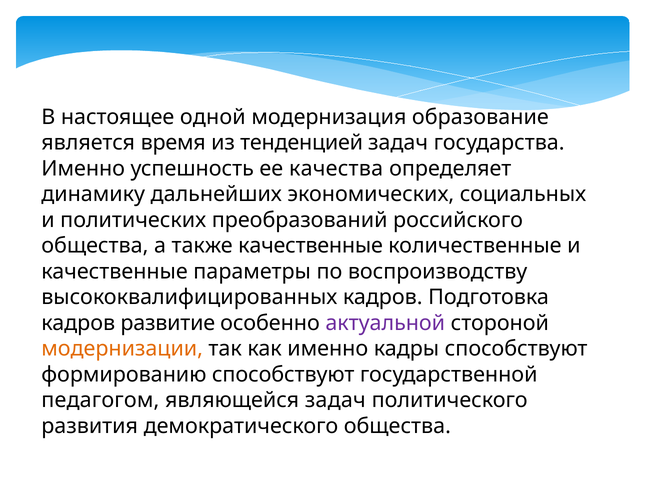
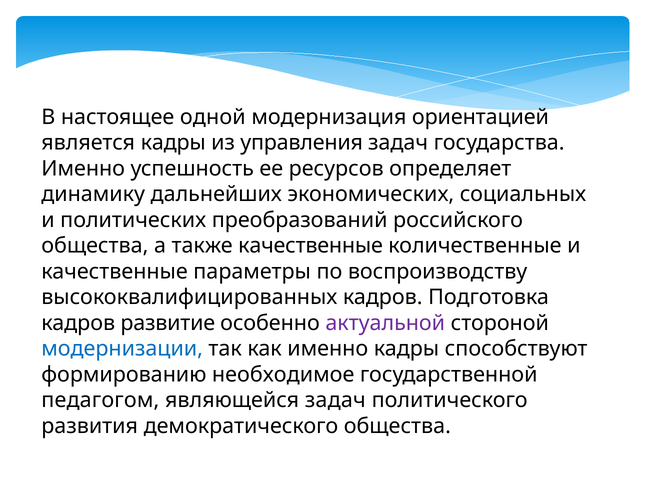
образование: образование -> ориентацией (480, 117)
является время: время -> кадры (173, 143)
тенденцией: тенденцией -> управления (302, 143)
качества: качества -> ресурсов (336, 169)
модернизации colour: orange -> blue (122, 349)
формированию способствуют: способствуют -> необходимое (283, 375)
